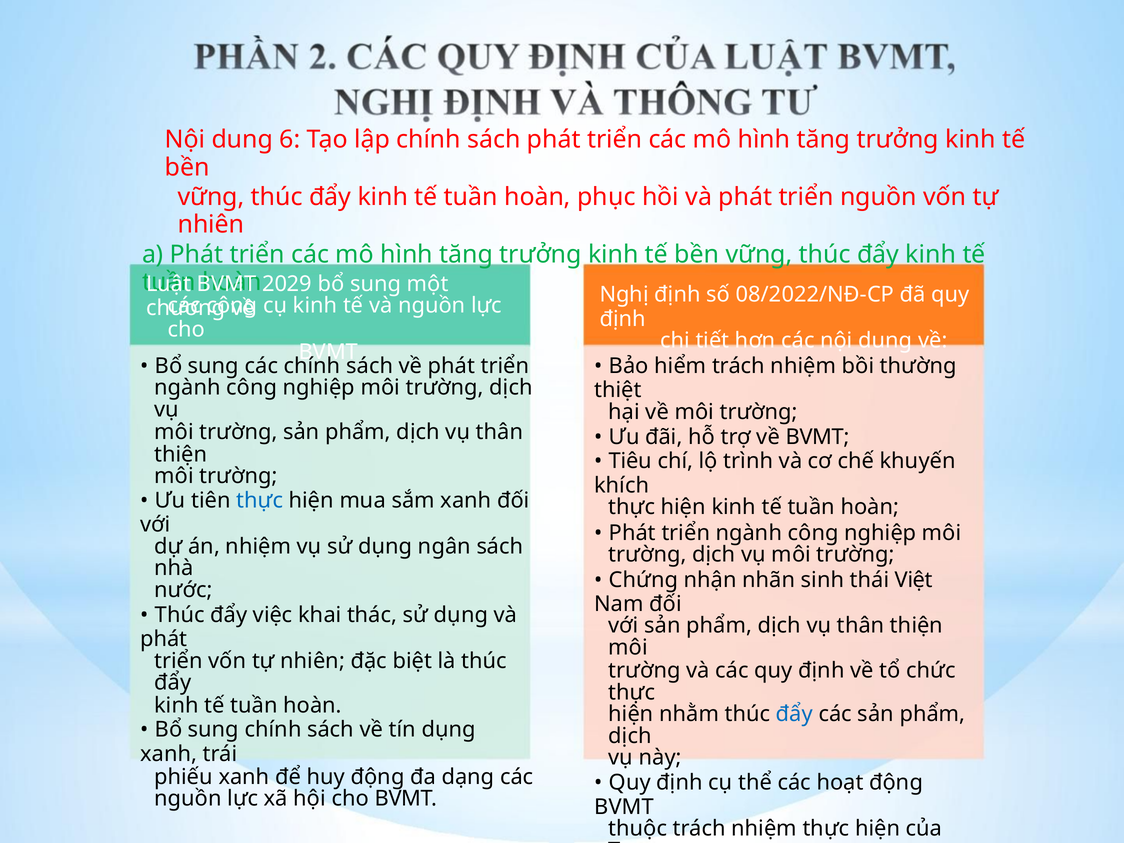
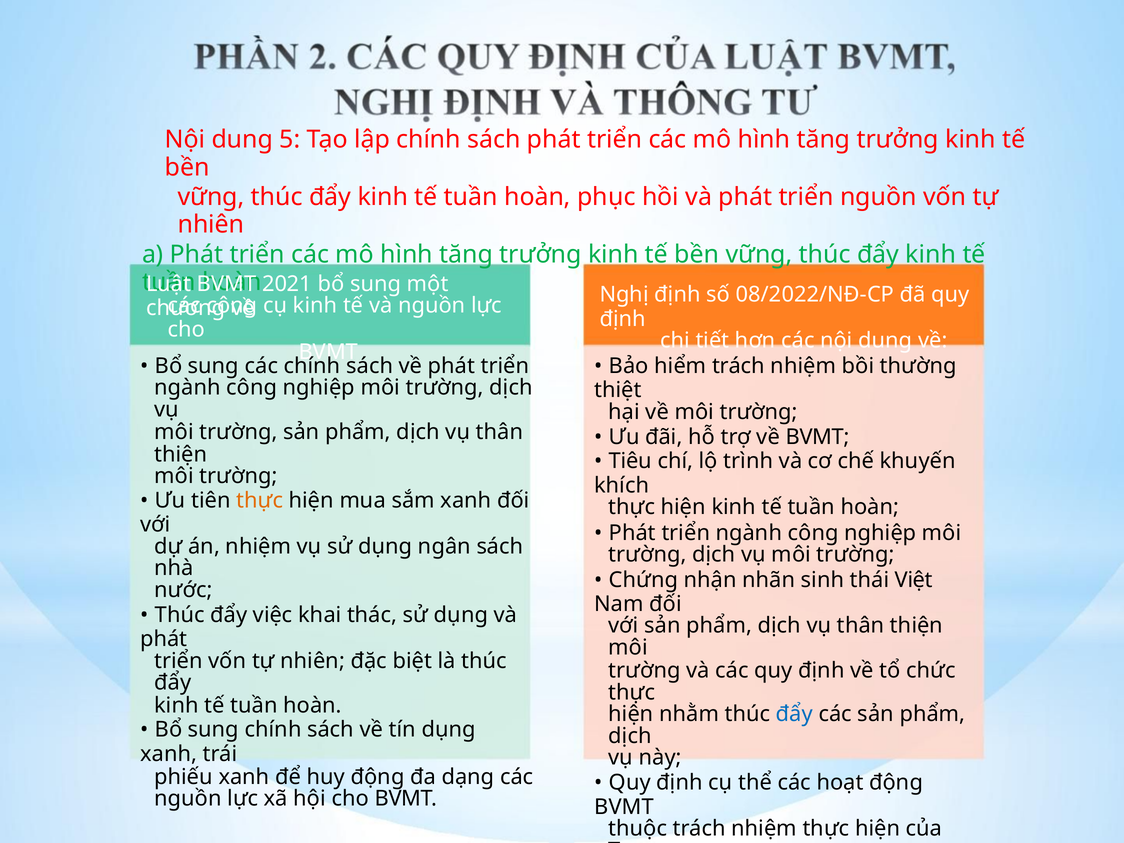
6: 6 -> 5 (290, 140)
2029: 2029 -> 2021 (287, 284)
thực colour: blue -> orange (260, 500)
